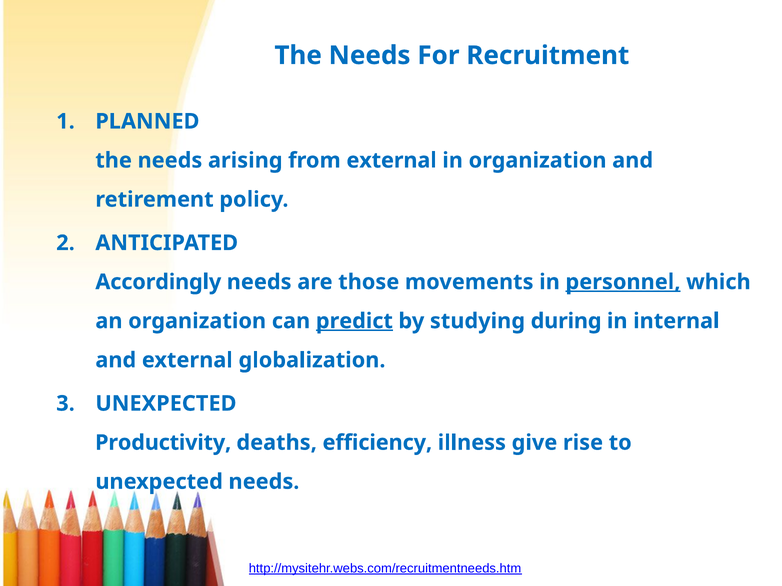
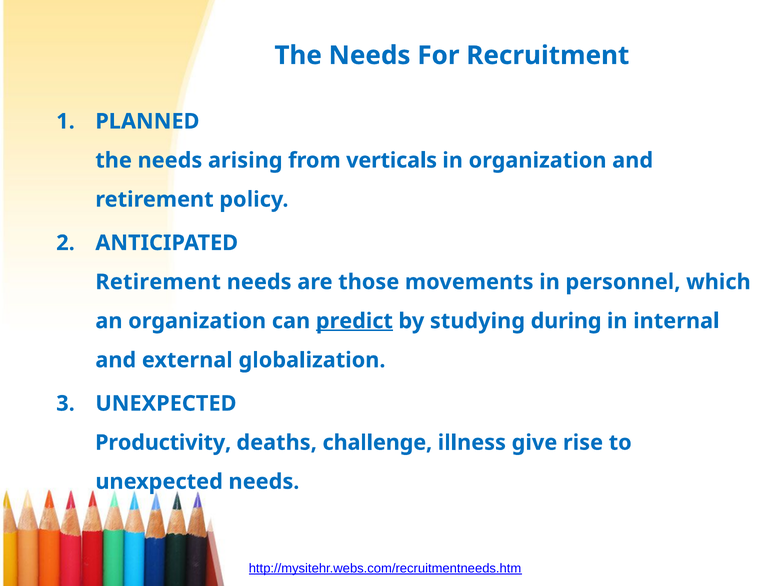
from external: external -> verticals (392, 161)
Accordingly: Accordingly -> Retirement (158, 282)
personnel underline: present -> none (623, 282)
efficiency: efficiency -> challenge (377, 443)
